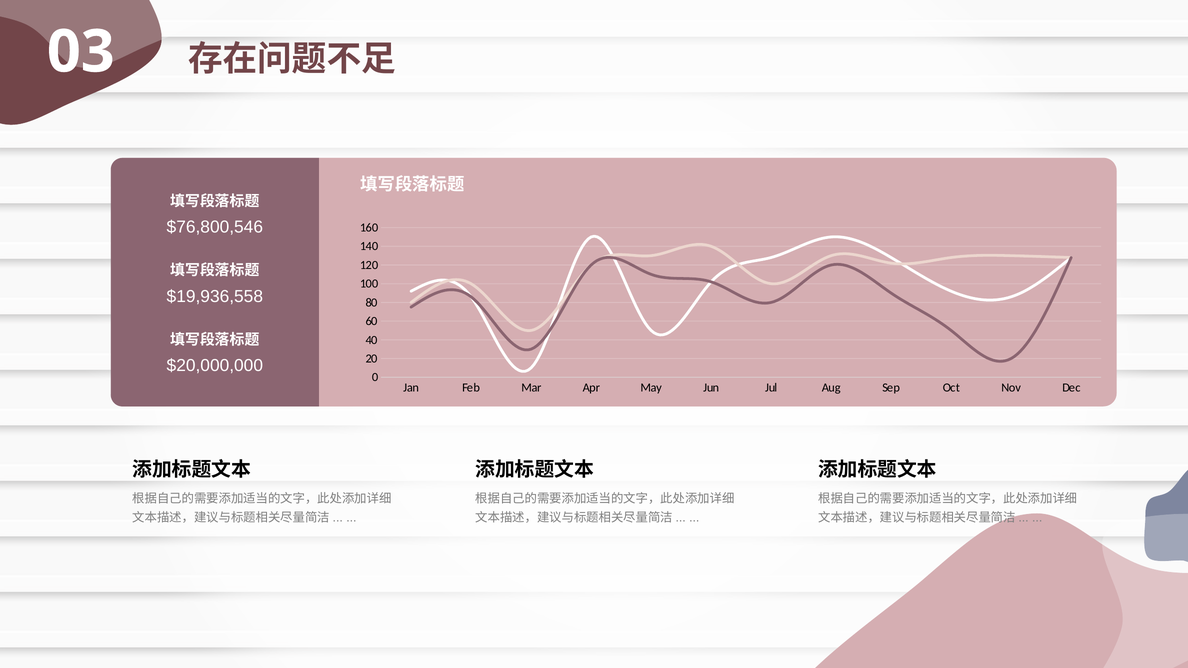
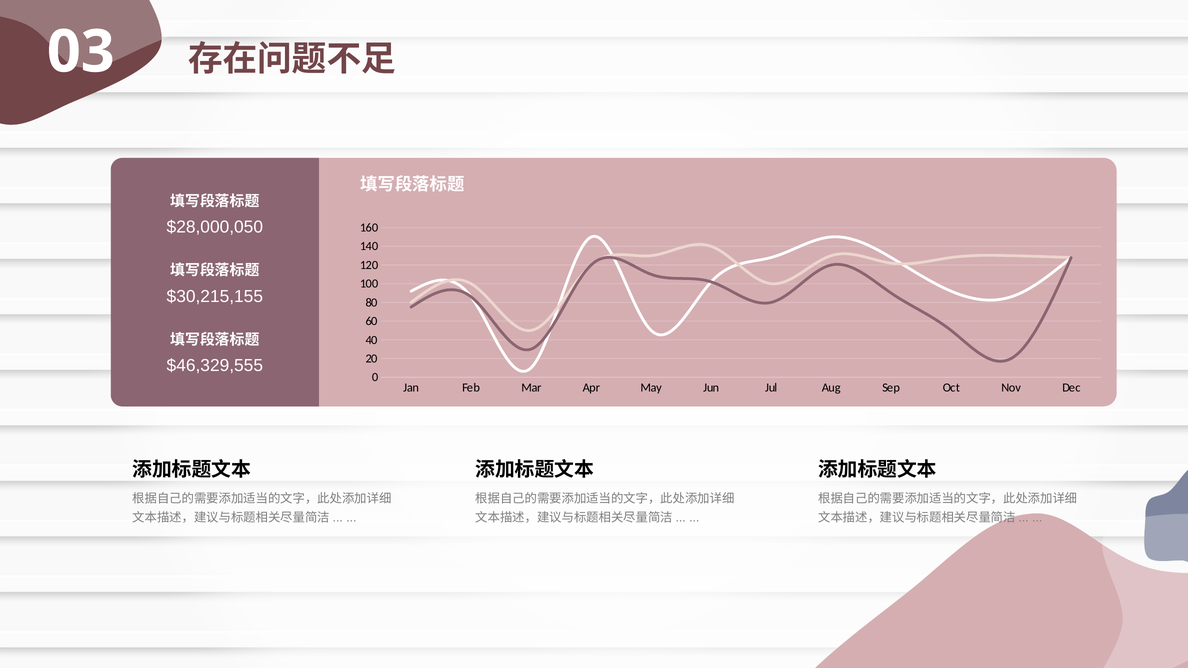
$76,800,546: $76,800,546 -> $28,000,050 (215, 227)
$19,936,558: $19,936,558 -> $30,215,155 (215, 296)
$20,000,000: $20,000,000 -> $46,329,555 (215, 366)
